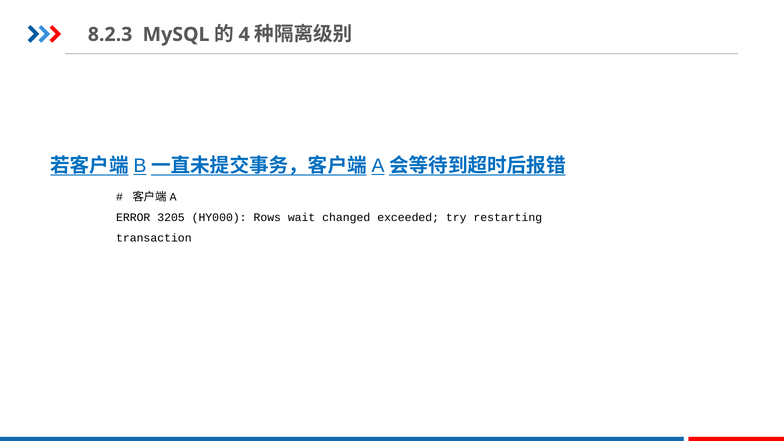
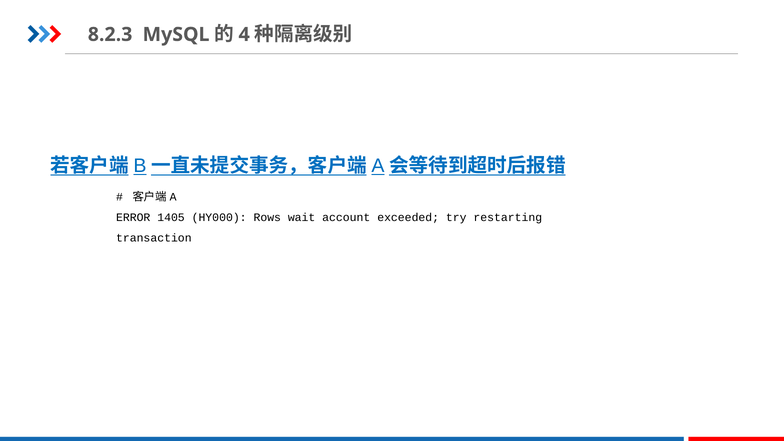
3205: 3205 -> 1405 (171, 217)
changed: changed -> account (346, 217)
